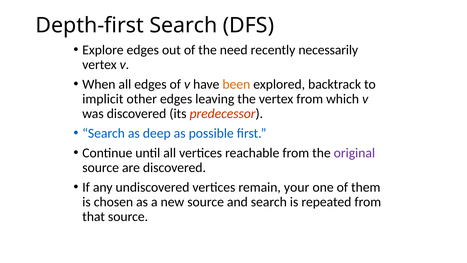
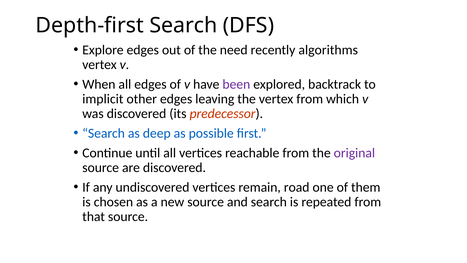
necessarily: necessarily -> algorithms (328, 50)
been colour: orange -> purple (236, 84)
your: your -> road (297, 187)
